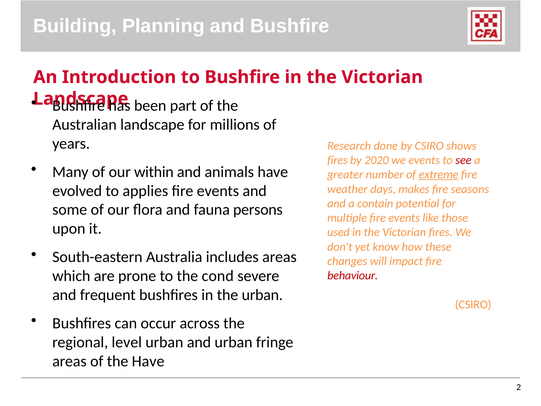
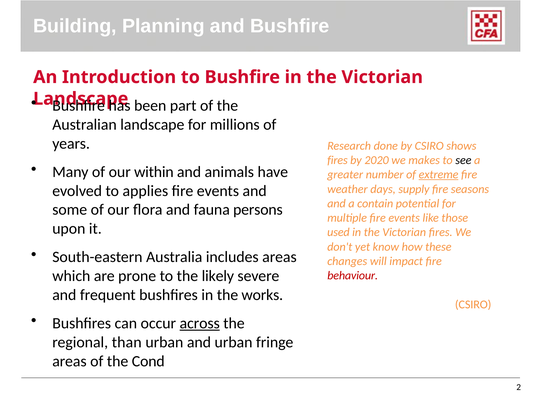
we events: events -> makes (424, 160)
see colour: red -> black (463, 160)
makes: makes -> supply (414, 189)
cond: cond -> likely (218, 276)
the urban: urban -> works (262, 295)
across underline: none -> present (200, 323)
level: level -> than (127, 342)
the Have: Have -> Cond (148, 361)
